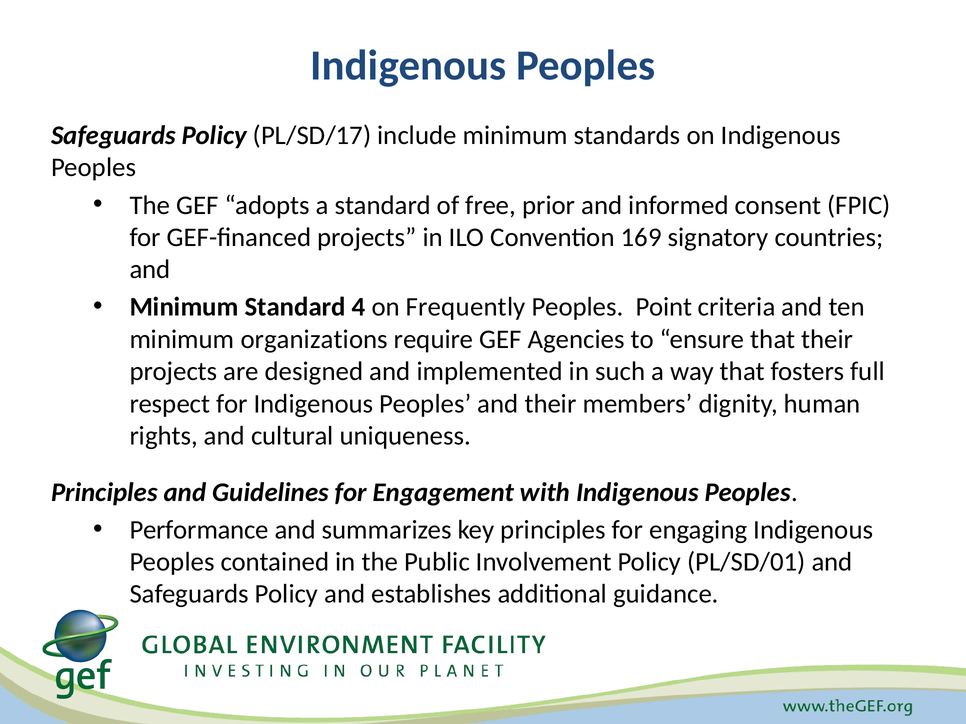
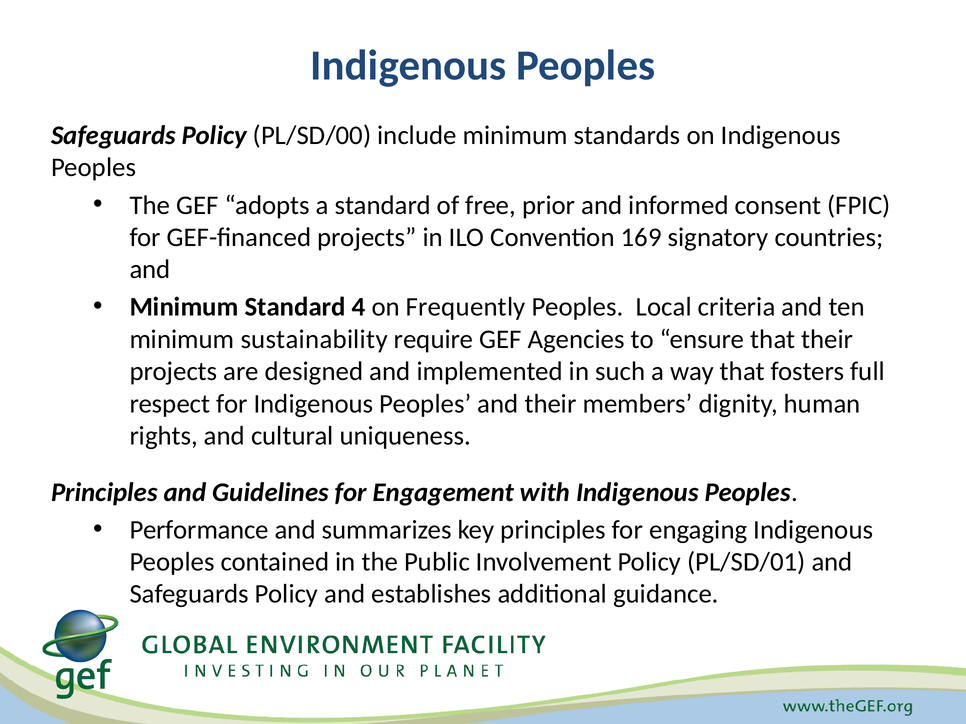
PL/SD/17: PL/SD/17 -> PL/SD/00 (312, 136)
Point: Point -> Local (664, 307)
organizations: organizations -> sustainability (314, 340)
